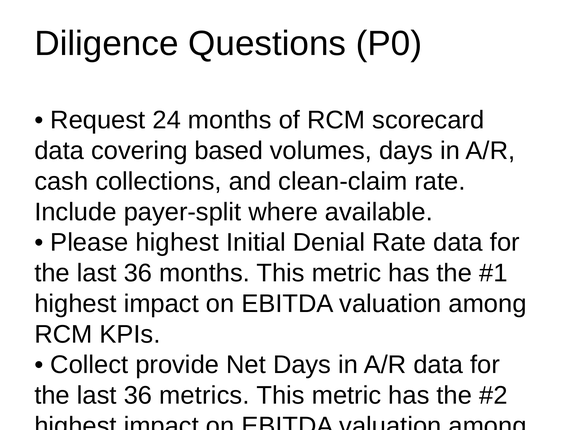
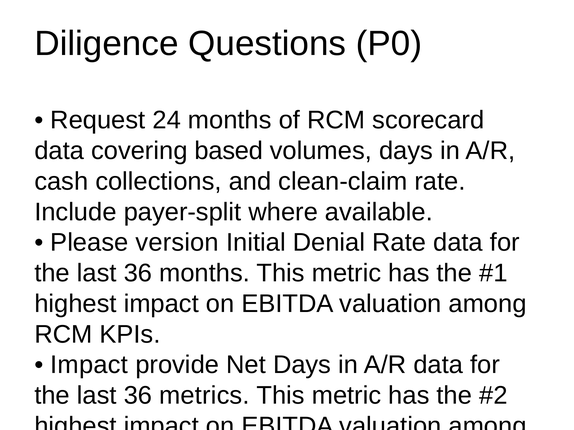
Please highest: highest -> version (177, 243)
Collect: Collect -> Impact (89, 365)
